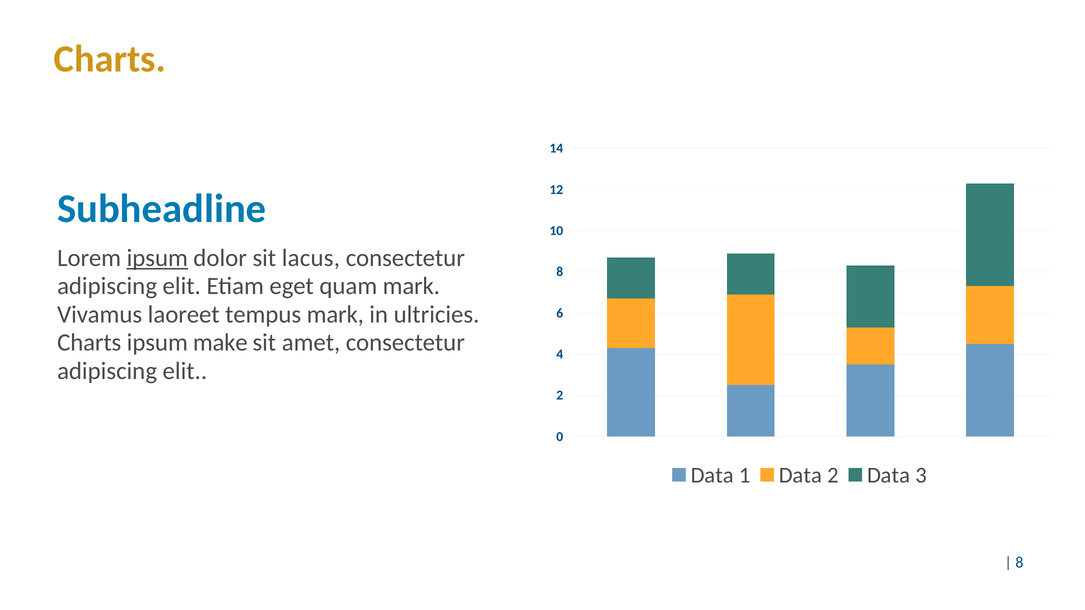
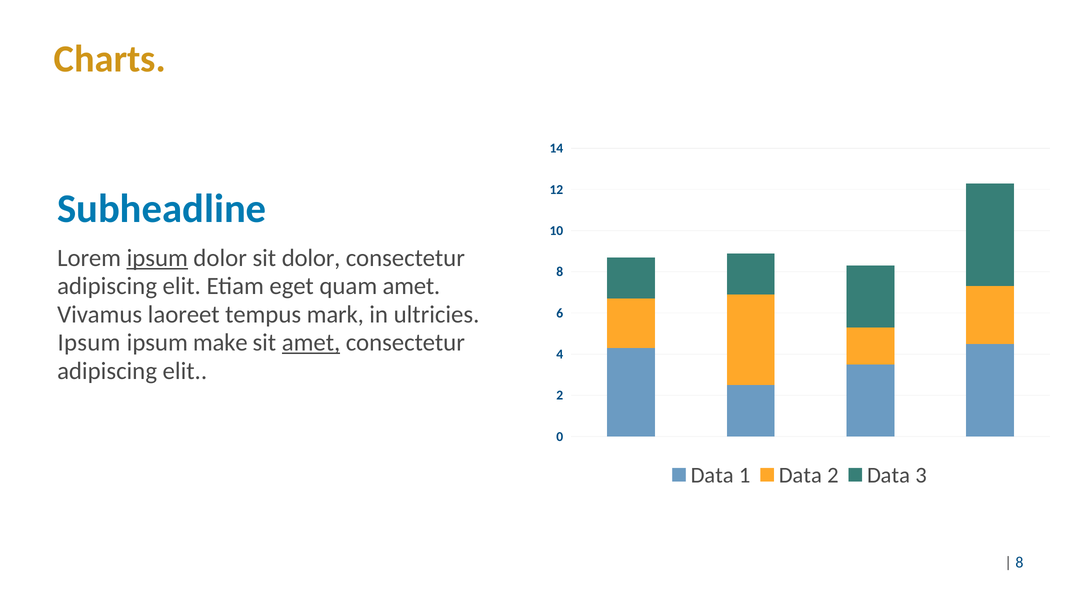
sit lacus: lacus -> dolor (311, 258)
quam mark: mark -> amet (411, 286)
Charts: Charts -> Ipsum (89, 343)
amet underline: none -> present (311, 343)
